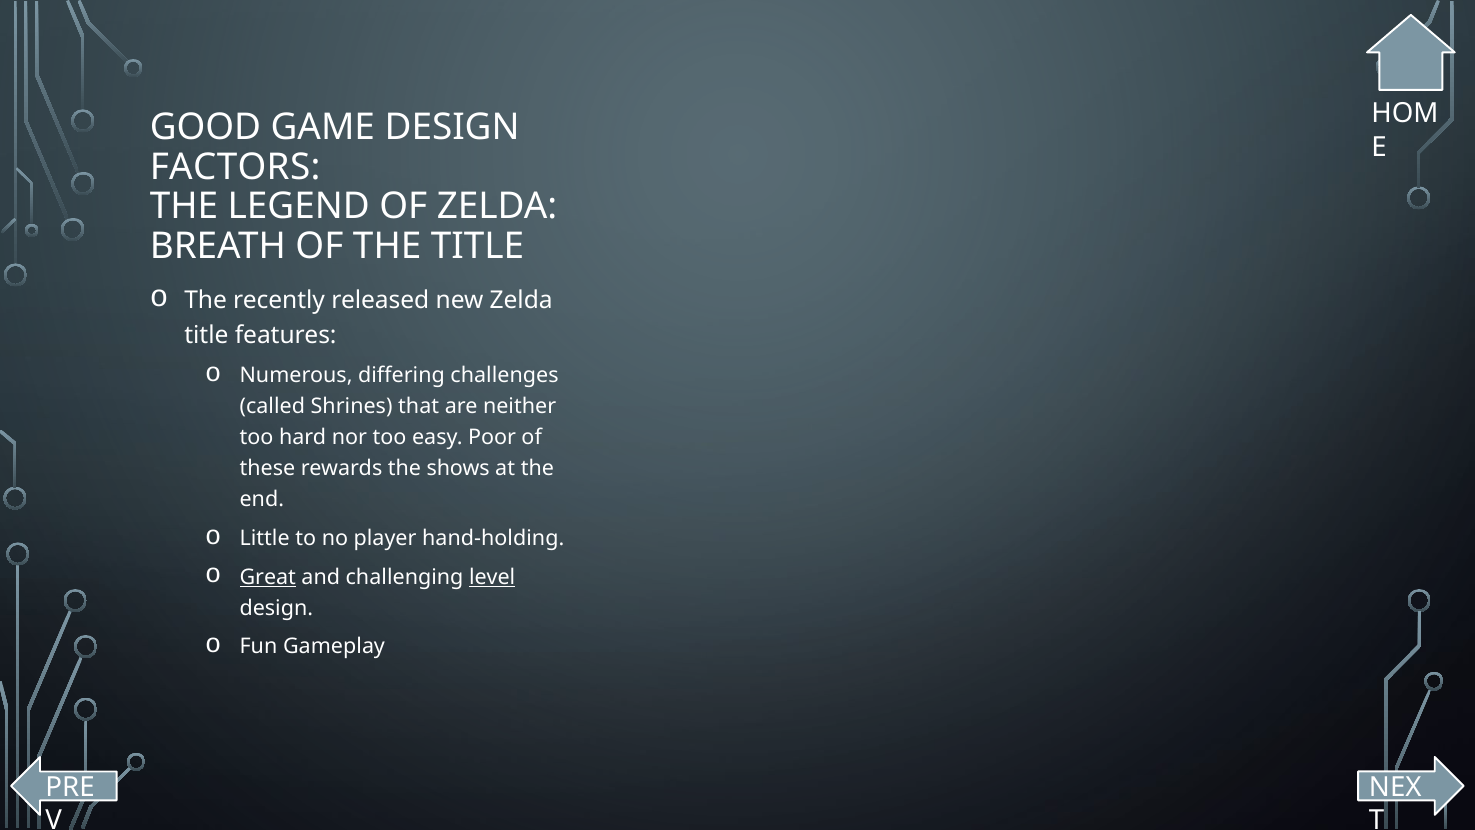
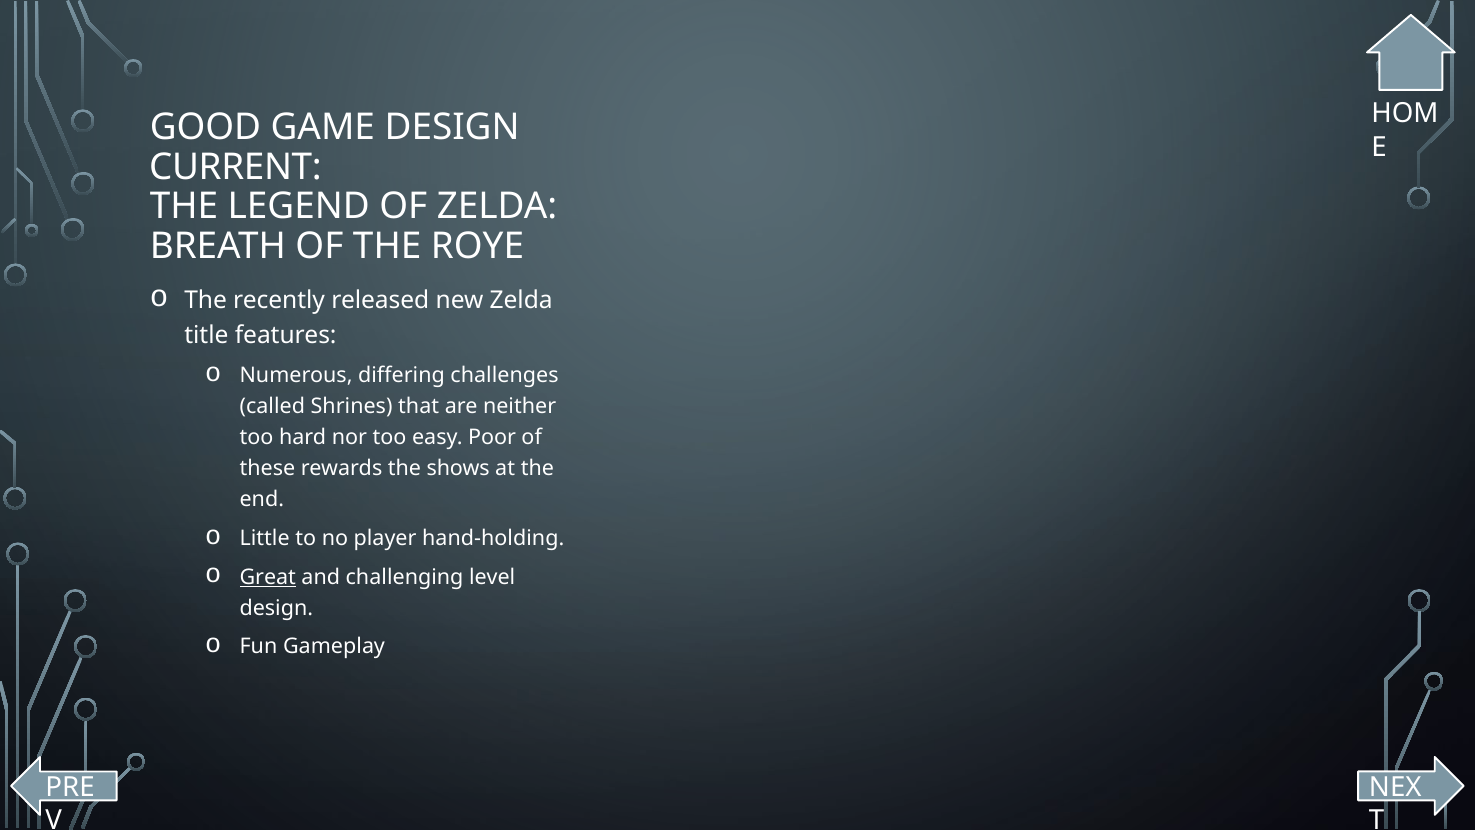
FACTORS: FACTORS -> CURRENT (235, 167)
THE TITLE: TITLE -> ROYE (478, 246)
level underline: present -> none (492, 577)
